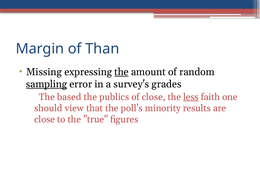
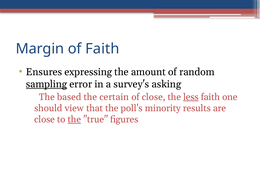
of Than: Than -> Faith (102, 49)
Missing: Missing -> Ensures (44, 72)
the underline: present -> none (122, 72)
grades: grades -> asking (166, 84)
publics: publics -> certain (114, 97)
the underline: none -> present (74, 119)
